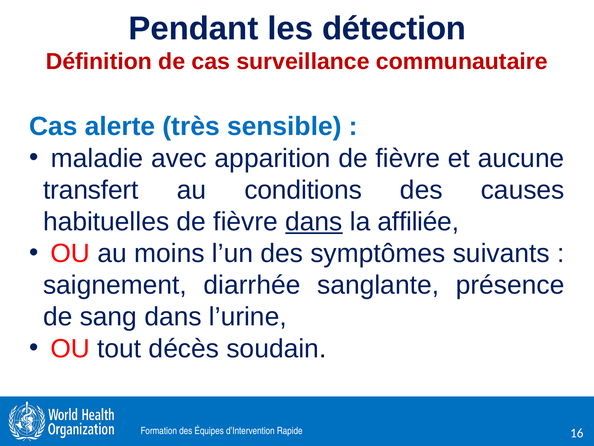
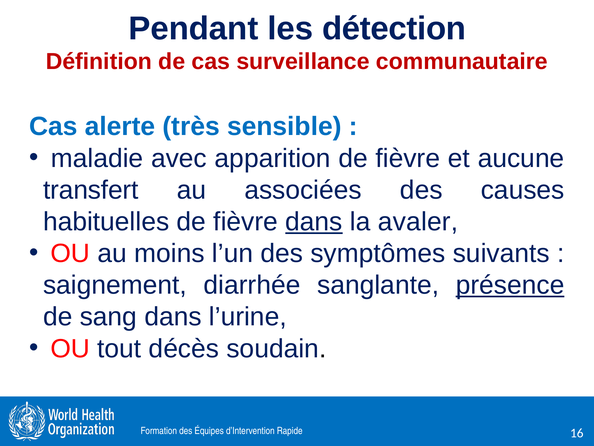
conditions: conditions -> associées (303, 190)
affiliée: affiliée -> avaler (418, 221)
présence underline: none -> present (510, 285)
